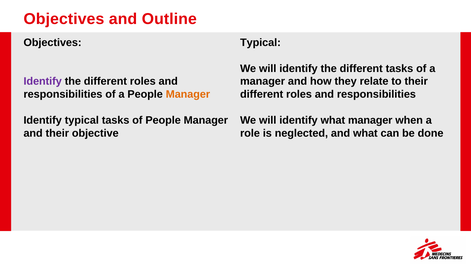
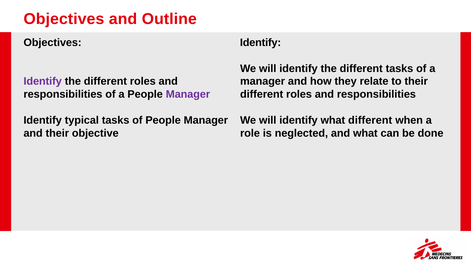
Typical: Typical -> Identify (261, 43)
Manager colour: orange -> purple (188, 94)
what manager: manager -> different (370, 120)
